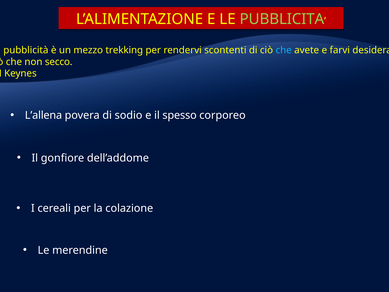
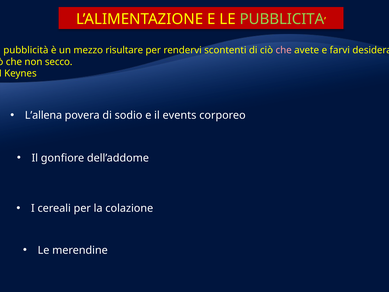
trekking: trekking -> risultare (124, 50)
che colour: light blue -> pink (284, 50)
spesso: spesso -> events (179, 115)
